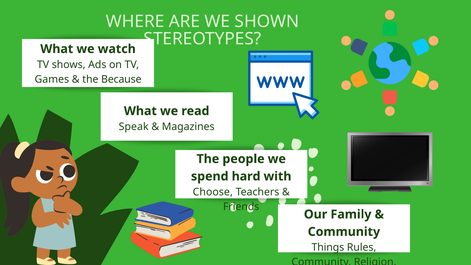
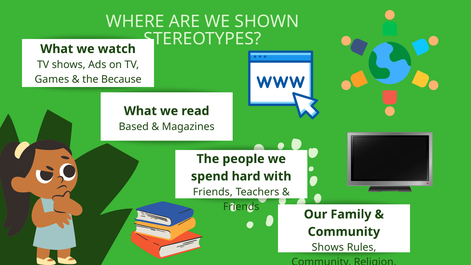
Speak: Speak -> Based (134, 127)
Choose: Choose -> Friends (213, 192)
Things: Things -> Shows (328, 247)
